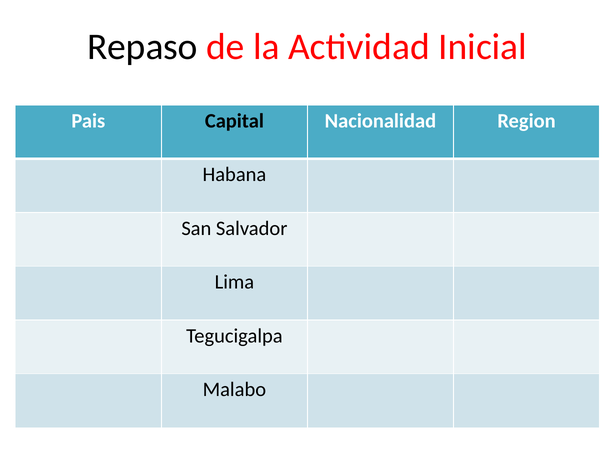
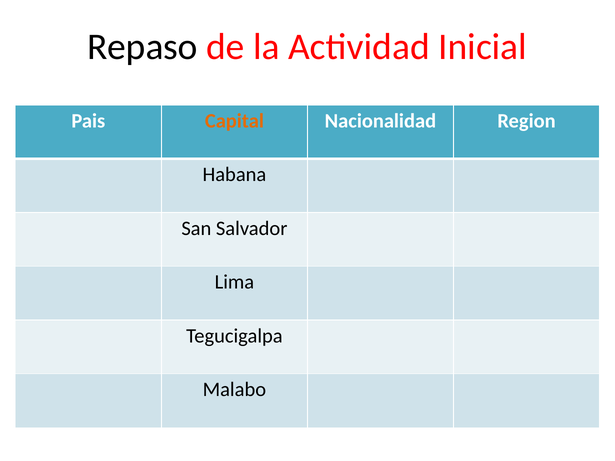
Capital colour: black -> orange (234, 121)
